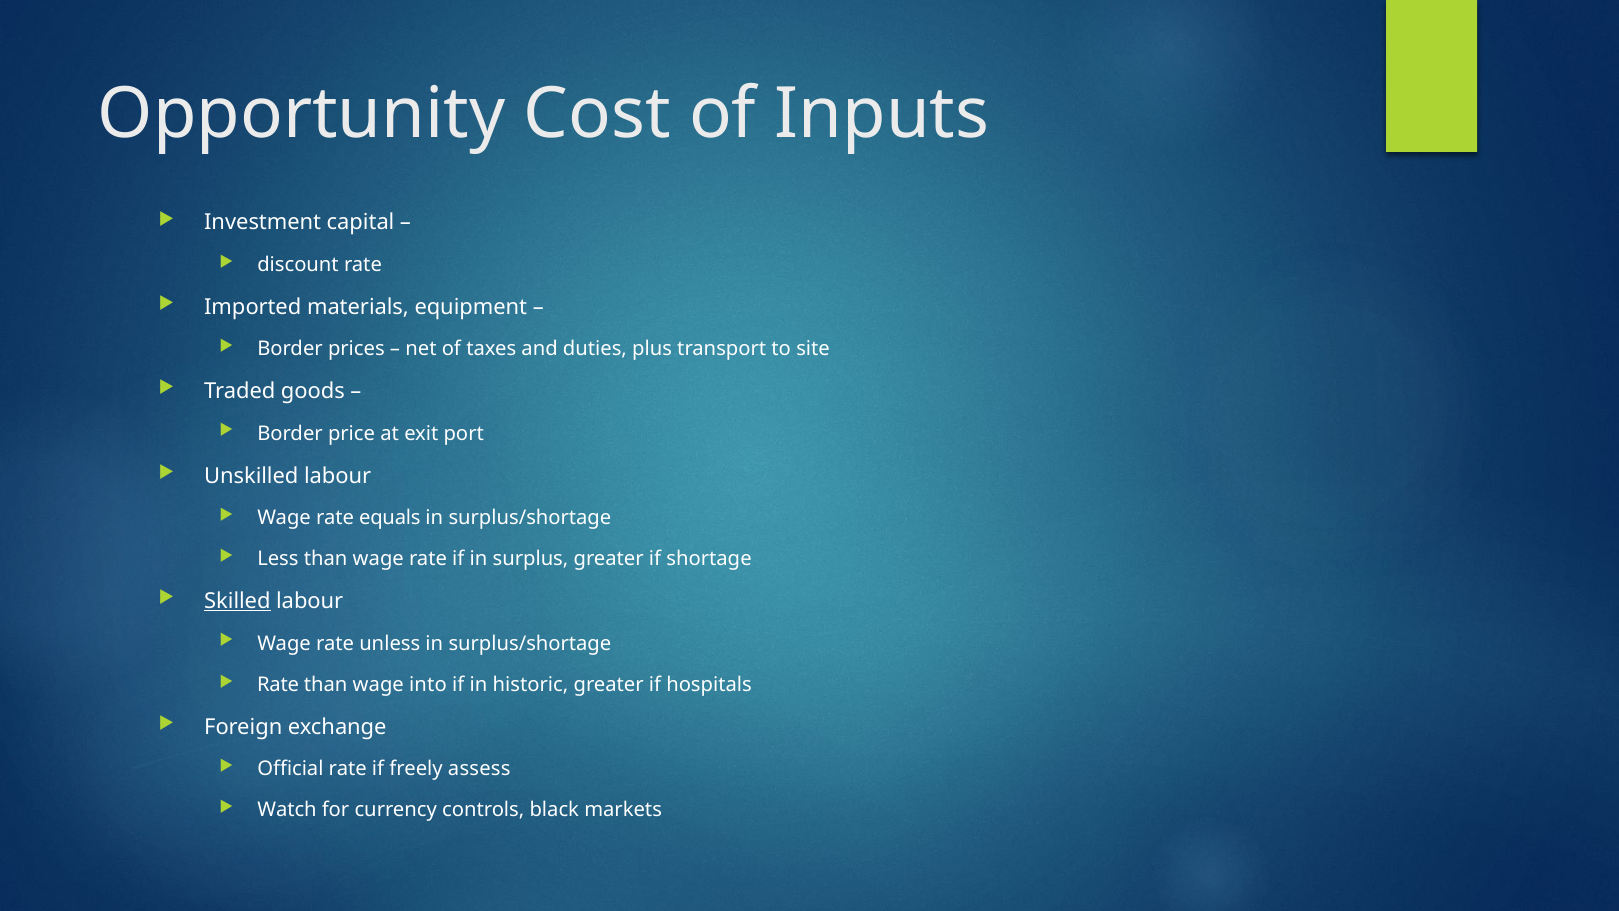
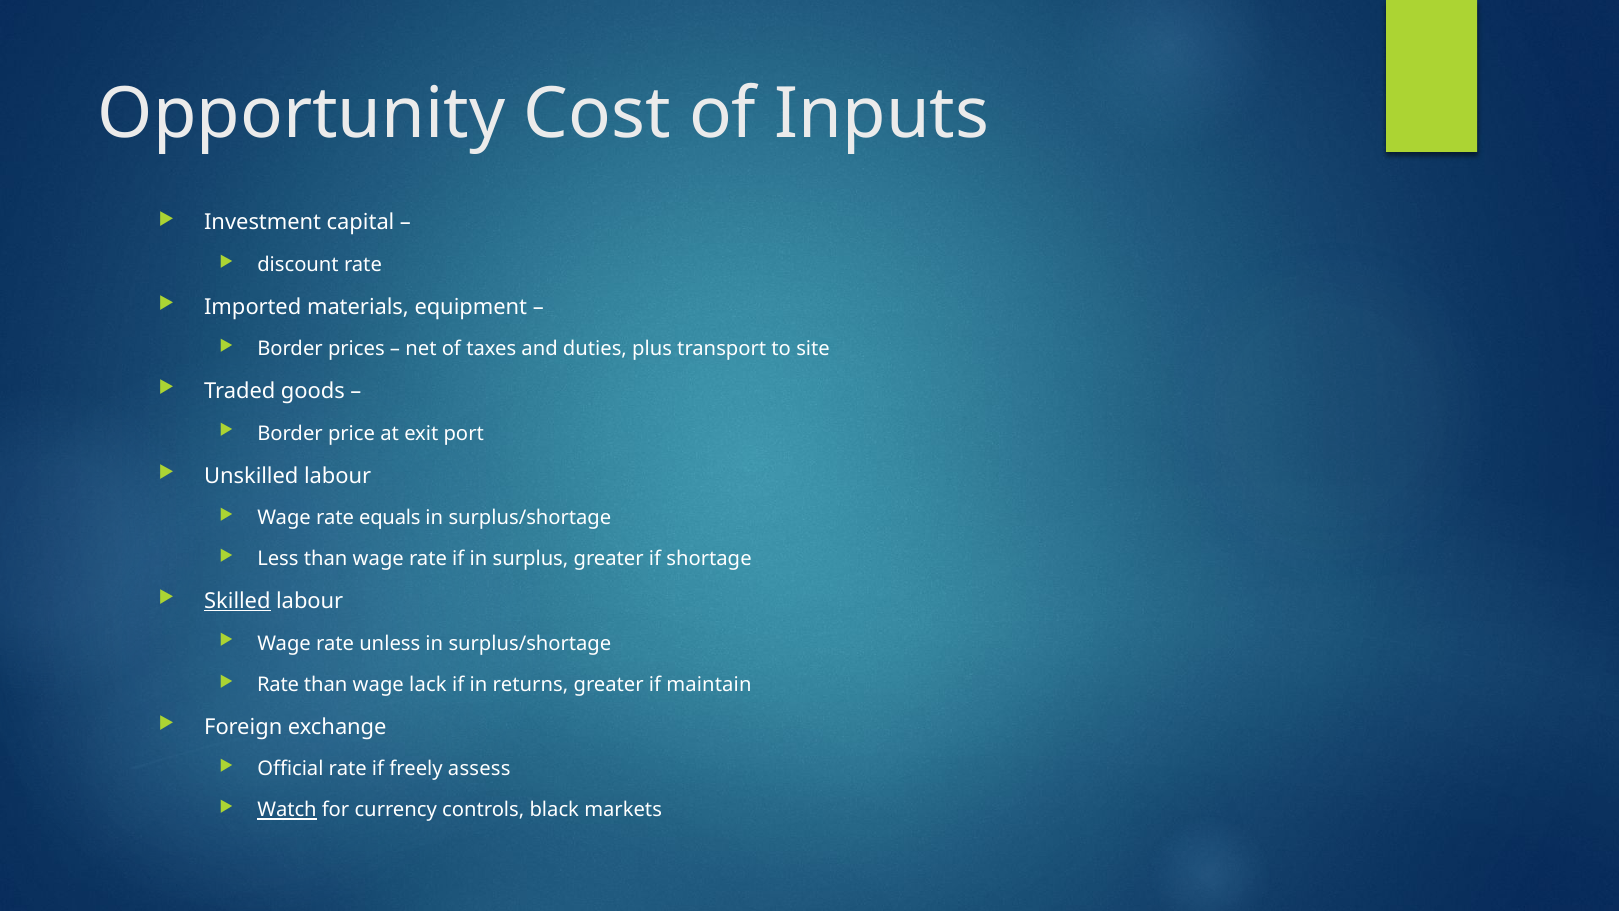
into: into -> lack (428, 684)
historic: historic -> returns (530, 684)
hospitals: hospitals -> maintain (709, 684)
Watch underline: none -> present (287, 810)
